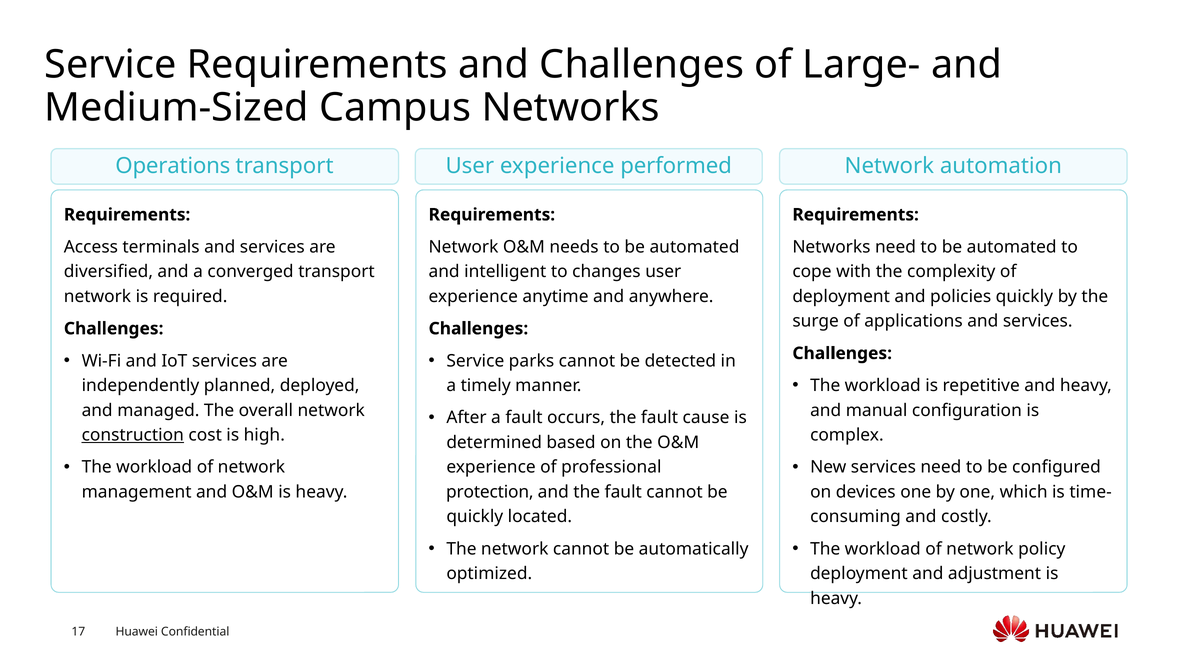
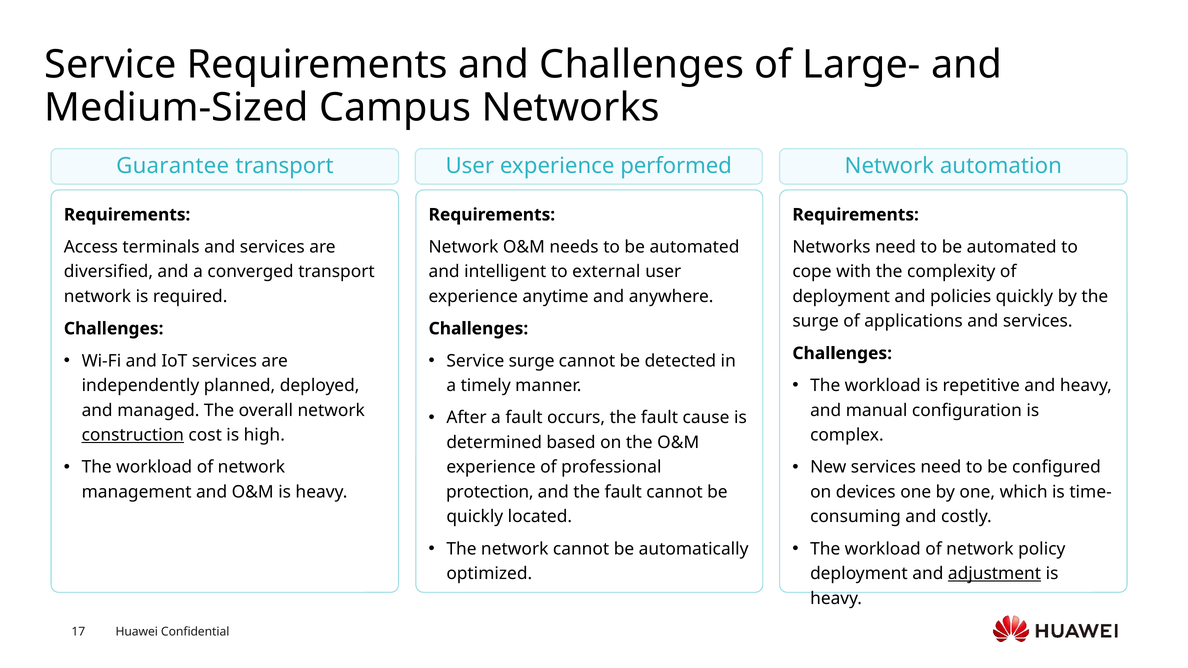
Operations: Operations -> Guarantee (173, 166)
changes: changes -> external (606, 272)
Service parks: parks -> surge (532, 361)
adjustment underline: none -> present (994, 574)
